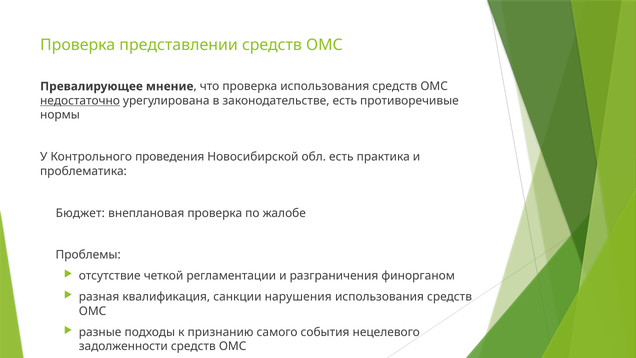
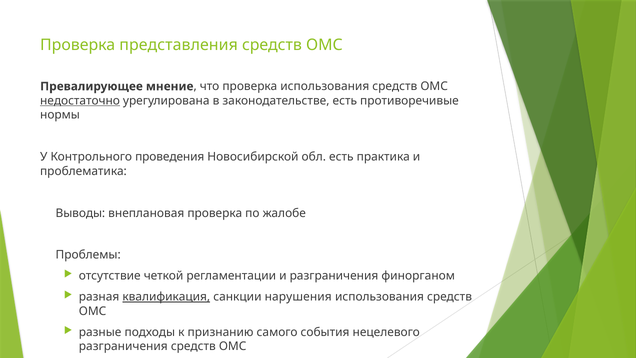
представлении: представлении -> представления (179, 45)
Бюджет: Бюджет -> Выводы (80, 213)
квалификация underline: none -> present (166, 297)
задолженности: задолженности -> разграничения (123, 346)
